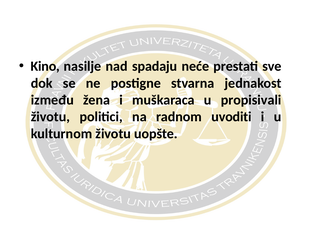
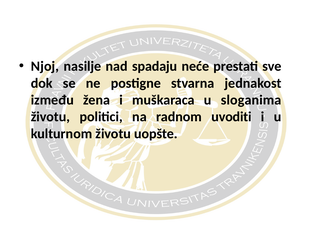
Kino: Kino -> Njoj (45, 66)
propisivali: propisivali -> sloganima (251, 100)
